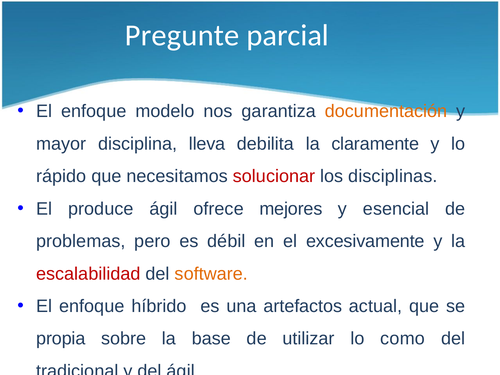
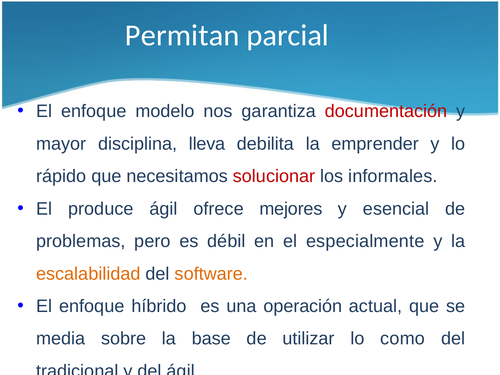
Pregunte: Pregunte -> Permitan (182, 35)
documentación colour: orange -> red (386, 111)
claramente: claramente -> emprender (375, 144)
disciplinas: disciplinas -> informales (393, 176)
excesivamente: excesivamente -> especialmente (365, 241)
escalabilidad colour: red -> orange (88, 274)
artefactos: artefactos -> operación (303, 306)
propia: propia -> media (61, 339)
